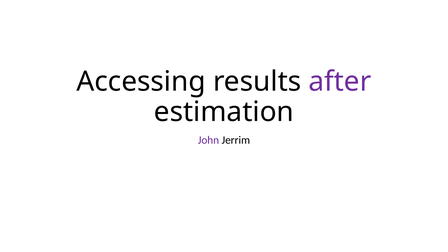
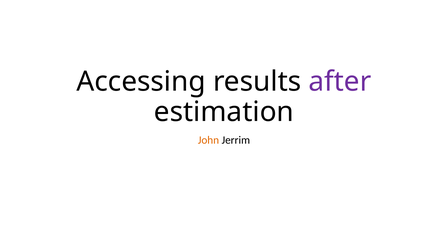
John colour: purple -> orange (208, 140)
